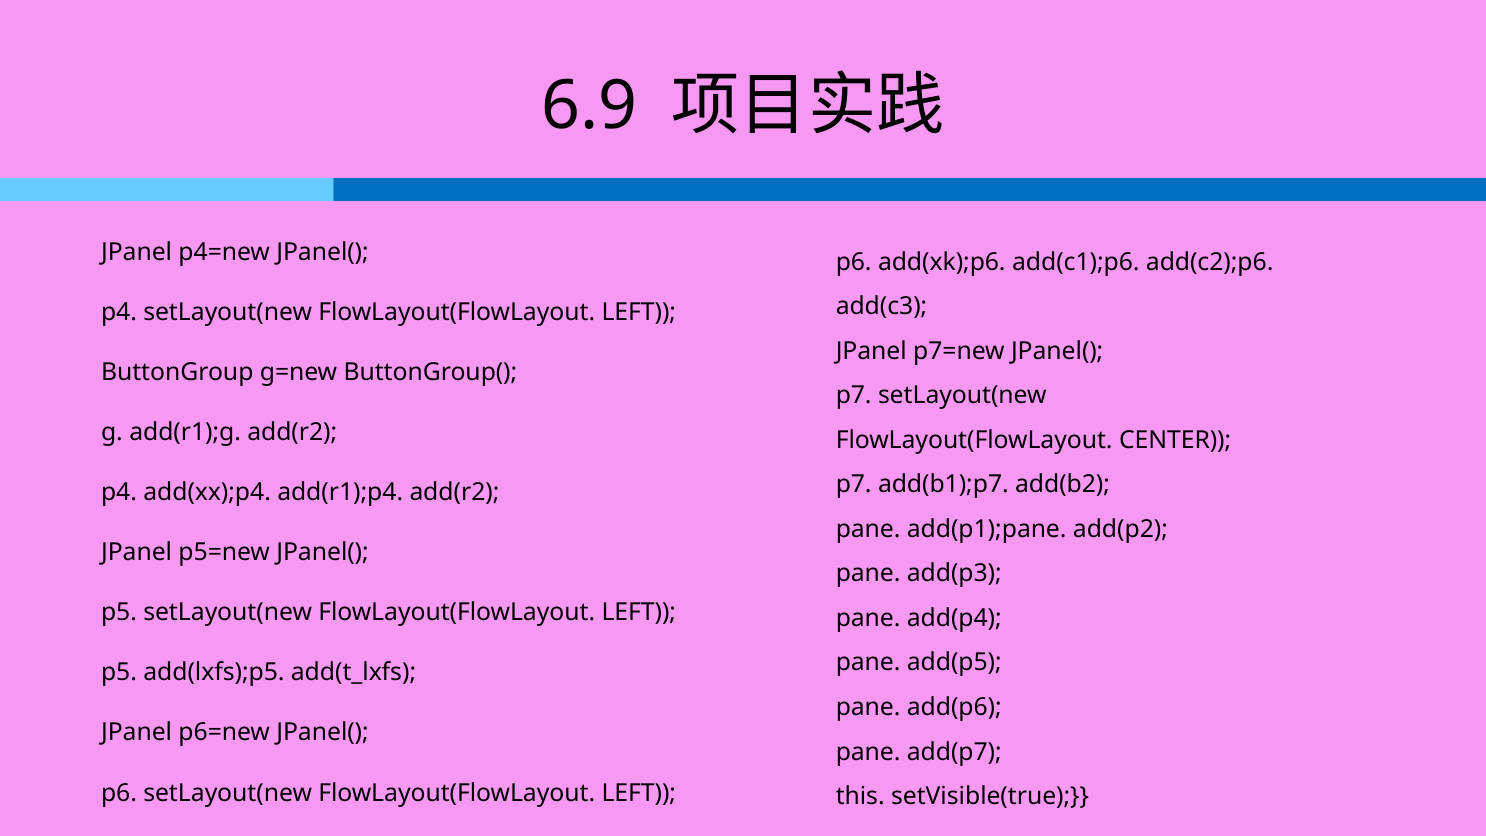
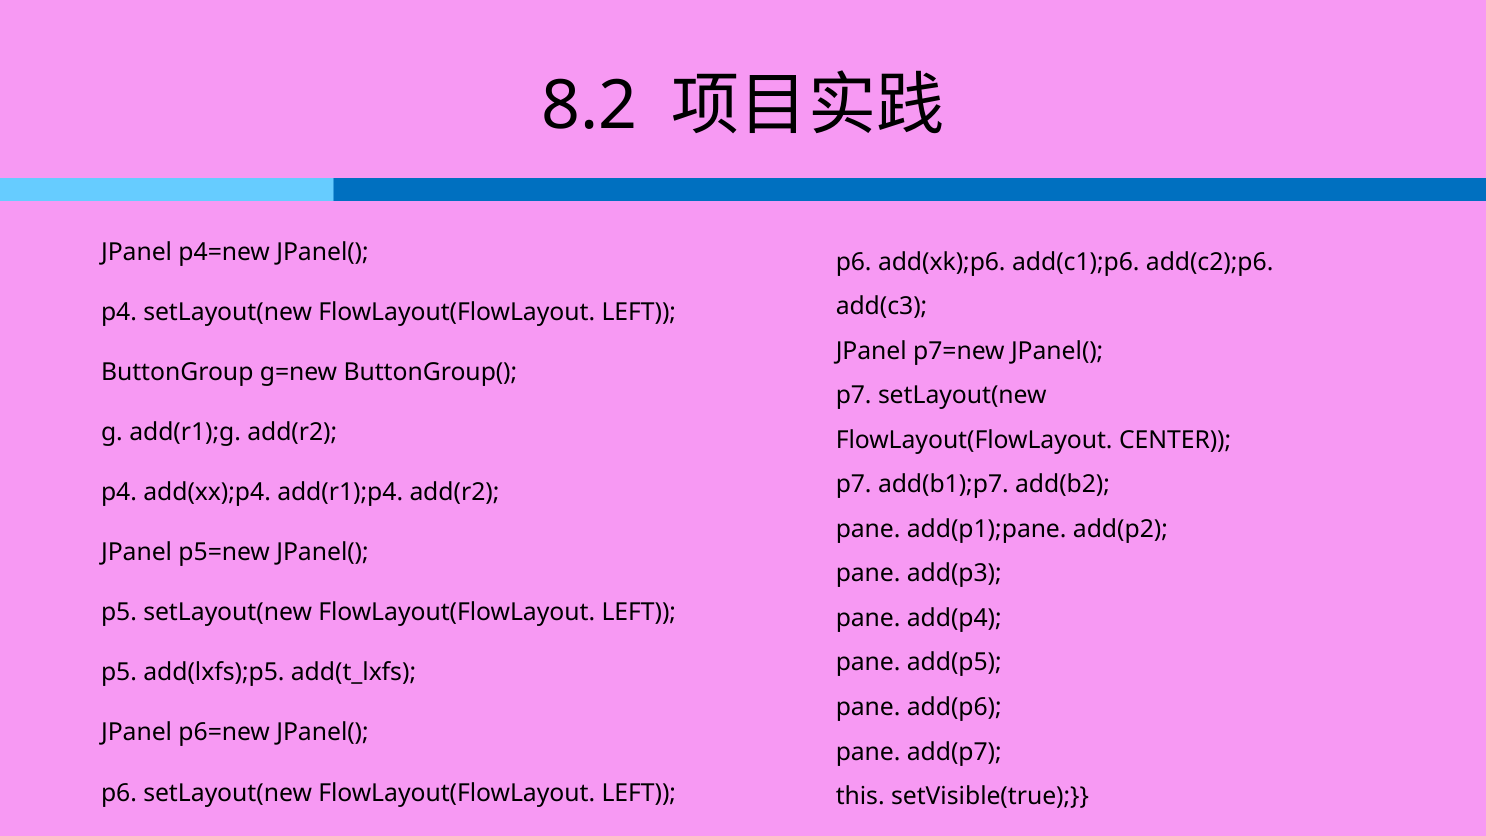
6.9: 6.9 -> 8.2 (590, 106)
